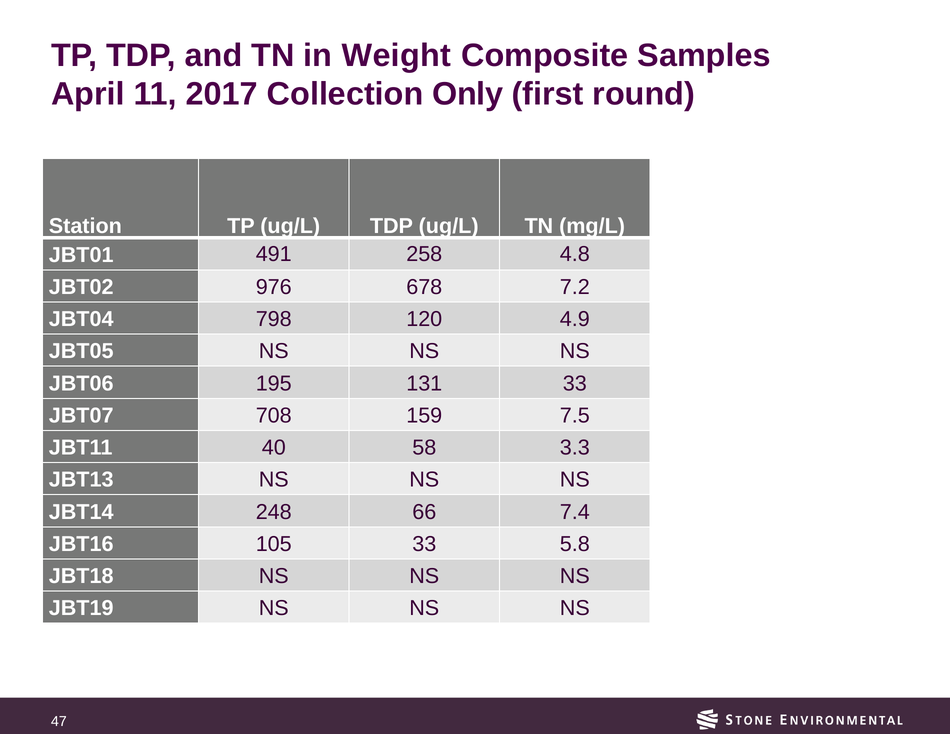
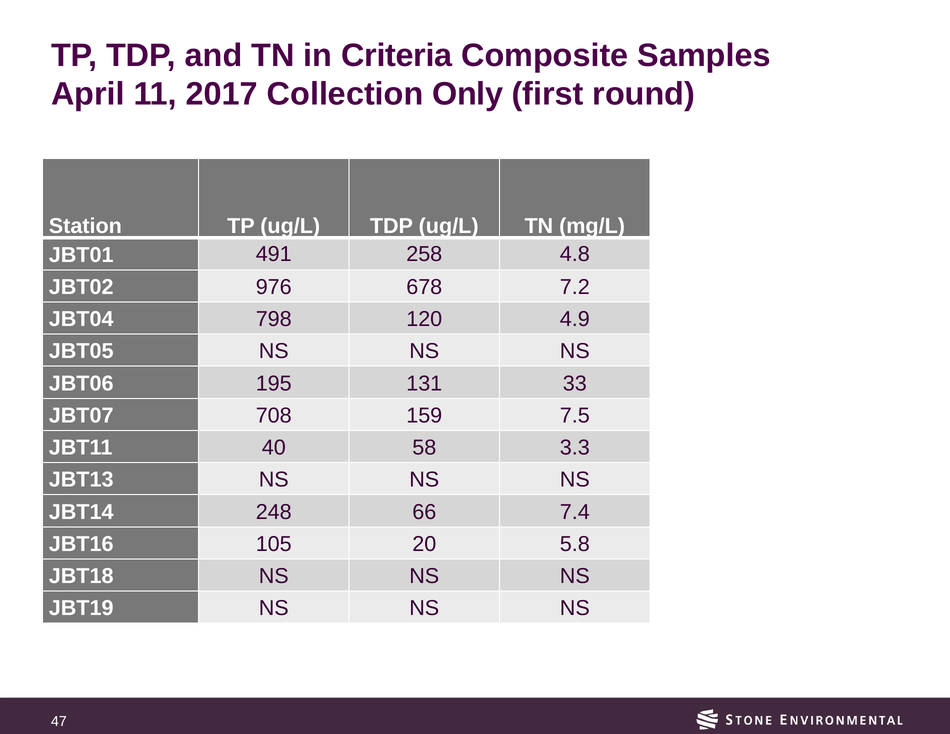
Weight: Weight -> Criteria (397, 55)
105 33: 33 -> 20 (424, 544)
